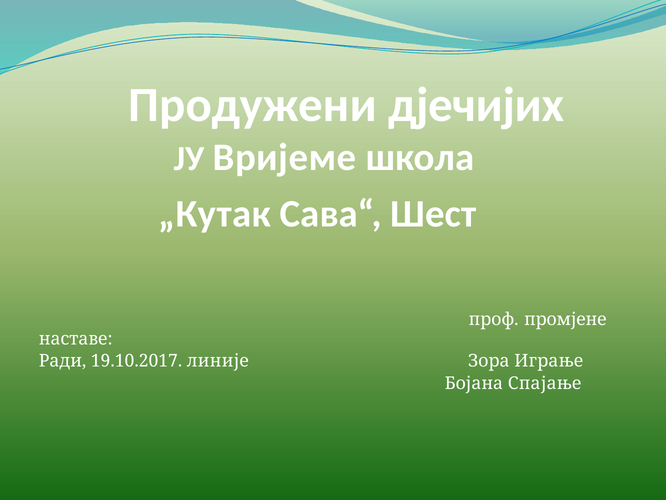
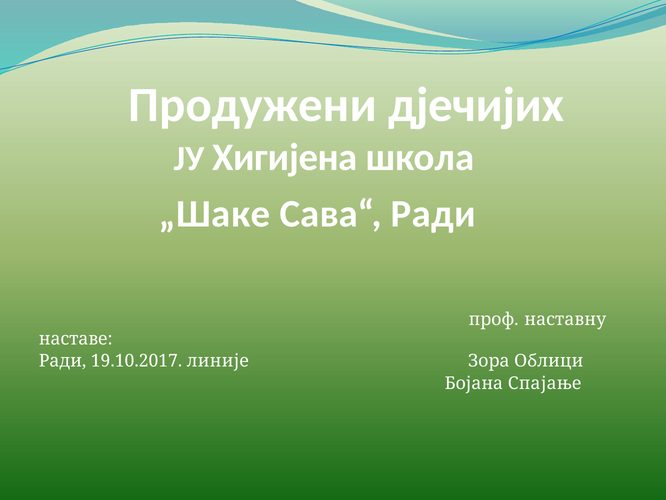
Вријеме: Вријеме -> Хигијена (285, 157)
„Кутак: „Кутак -> „Шаке (215, 214)
Сава“ Шест: Шест -> Ради (433, 214)
промјене: промјене -> наставну (565, 319)
Играње: Играње -> Облици (549, 361)
